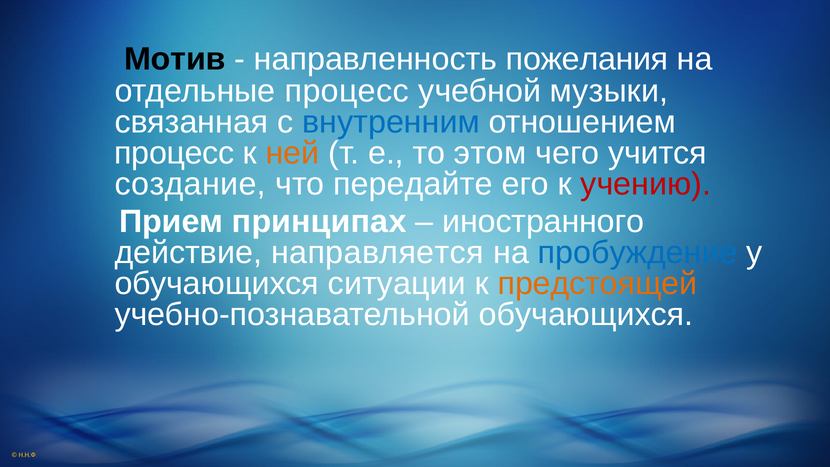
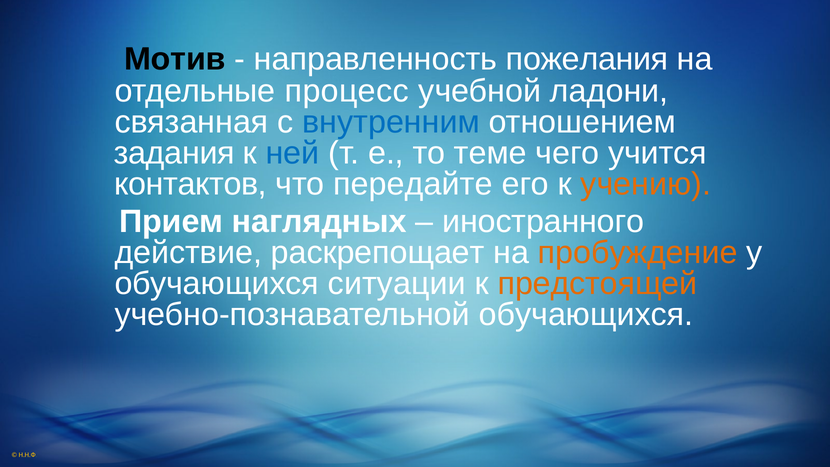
музыки: музыки -> ладони (609, 91)
процесс: процесс -> задания (174, 153)
ней colour: orange -> blue (293, 153)
этом: этом -> теме (490, 153)
создание: создание -> контактов (191, 184)
учению colour: red -> orange (646, 184)
принципах: принципах -> наглядных (319, 222)
направляется: направляется -> раскрепощает (378, 253)
пробуждение colour: blue -> orange (638, 253)
